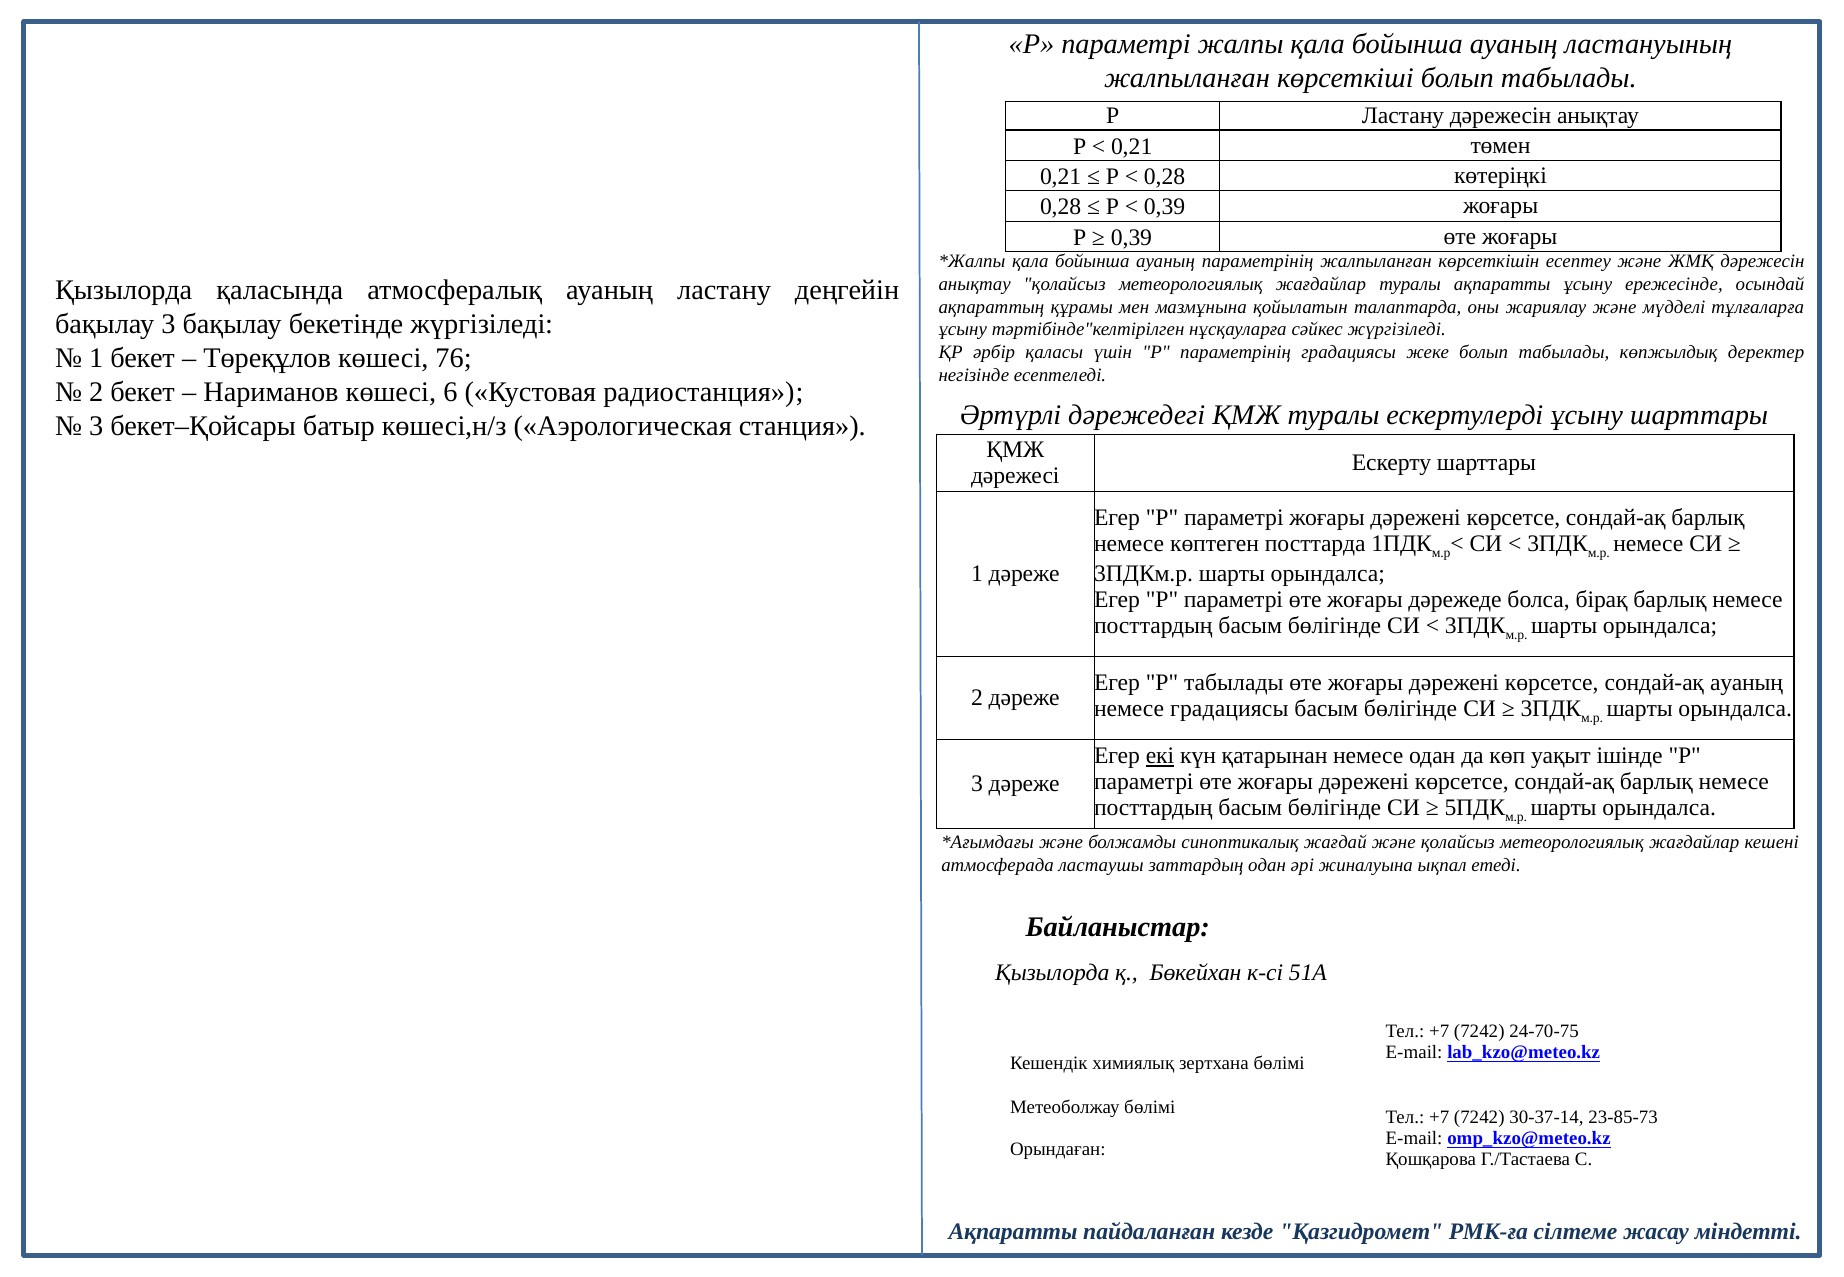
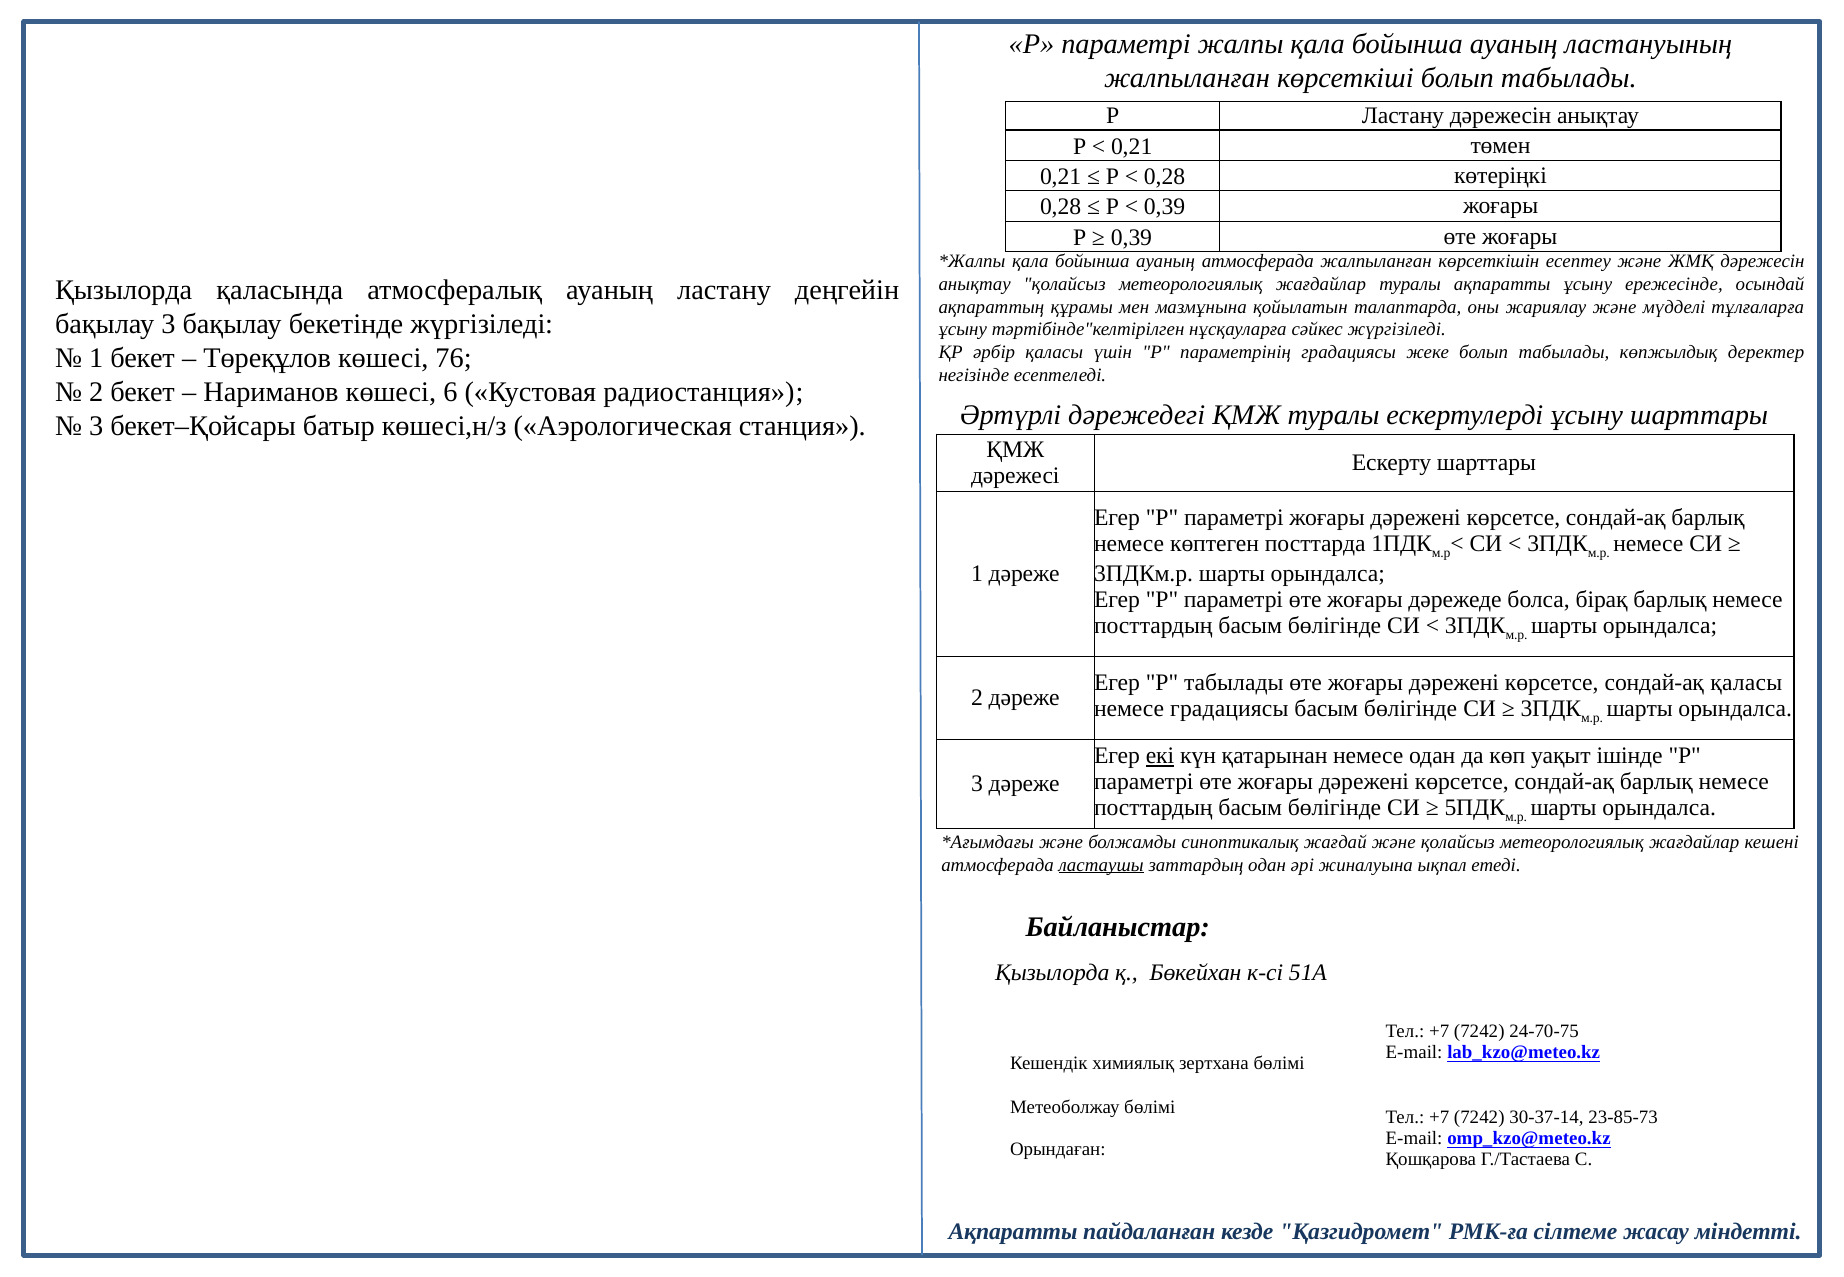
ауаның параметрінің: параметрінің -> атмосферада (1258, 261)
сондай-ақ ауаның: ауаның -> қаласы (1746, 683)
ластаушы underline: none -> present (1101, 865)
